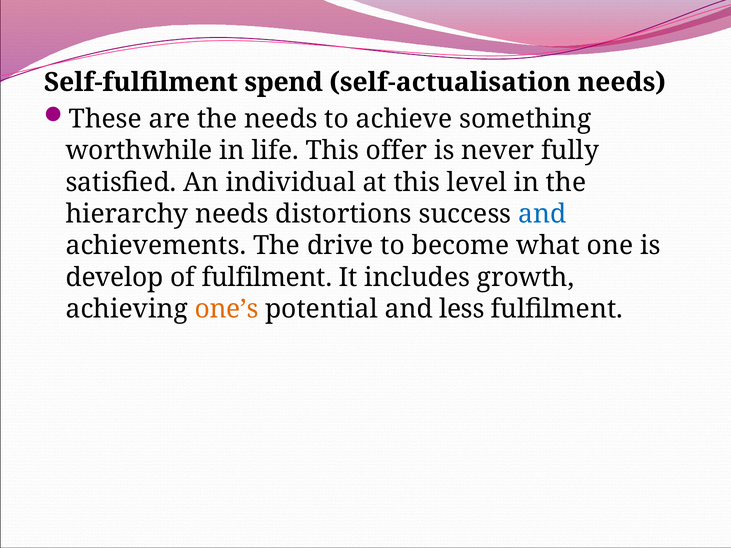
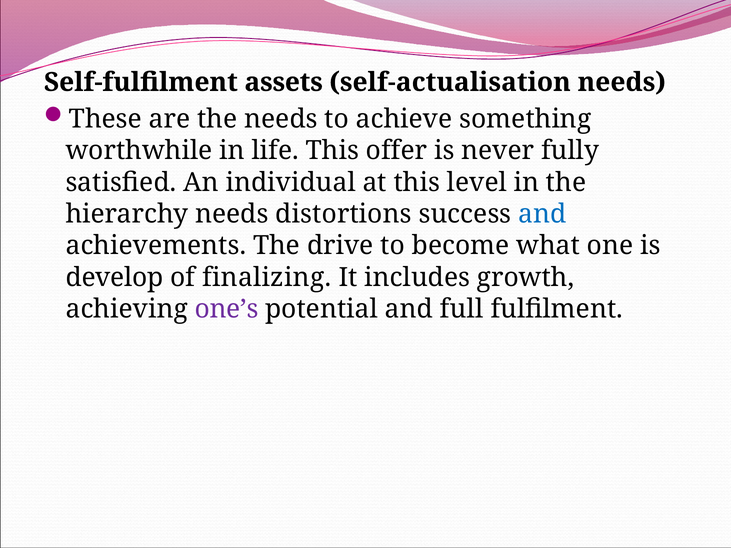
spend: spend -> assets (284, 82)
of fulfilment: fulfilment -> finalizing (267, 277)
one’s colour: orange -> purple (227, 309)
less: less -> full (462, 309)
